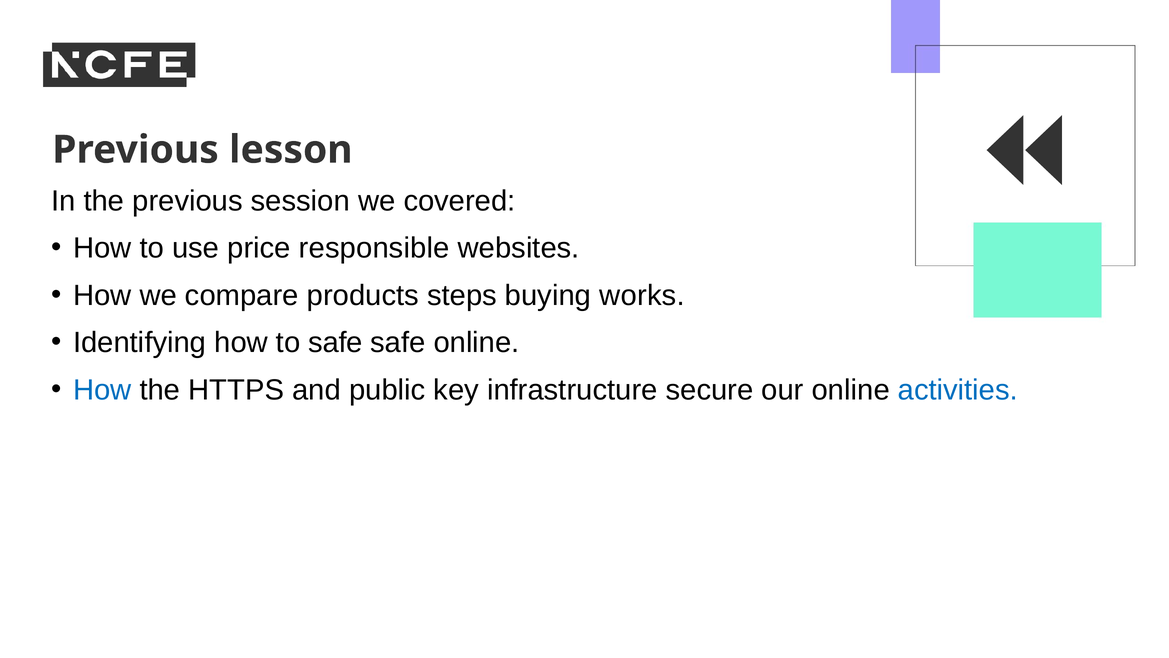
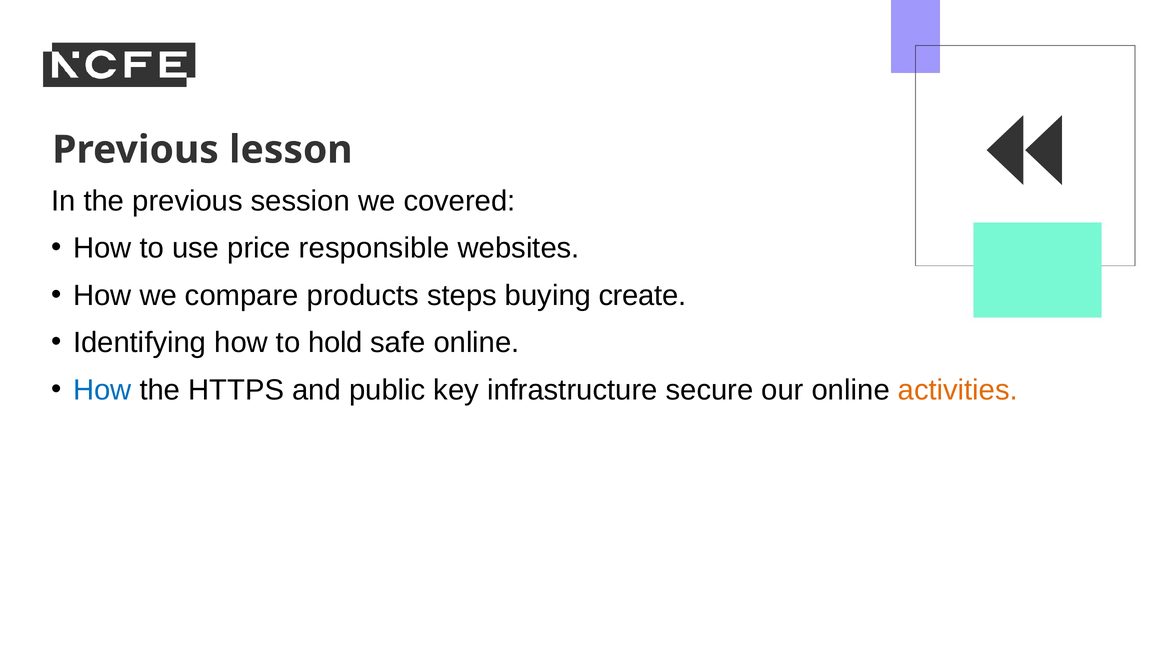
works: works -> create (642, 295)
to safe: safe -> hold (335, 343)
activities colour: blue -> orange (958, 390)
